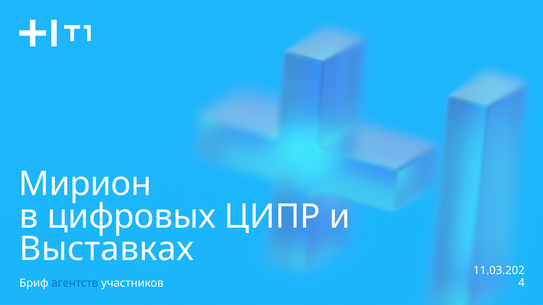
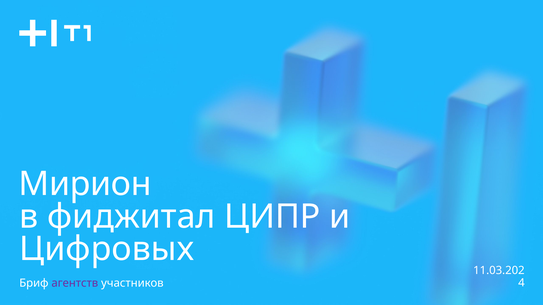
цифровых: цифровых -> фиджитал (131, 217)
Выставках: Выставках -> Цифровых (107, 249)
агентств colour: blue -> purple (75, 283)
